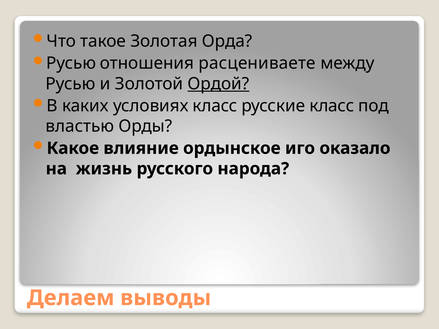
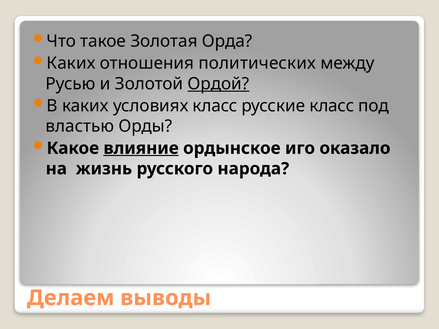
Русью: Русью -> Каких (71, 63)
расцениваете: расцениваете -> политических (257, 63)
влияние underline: none -> present (141, 148)
